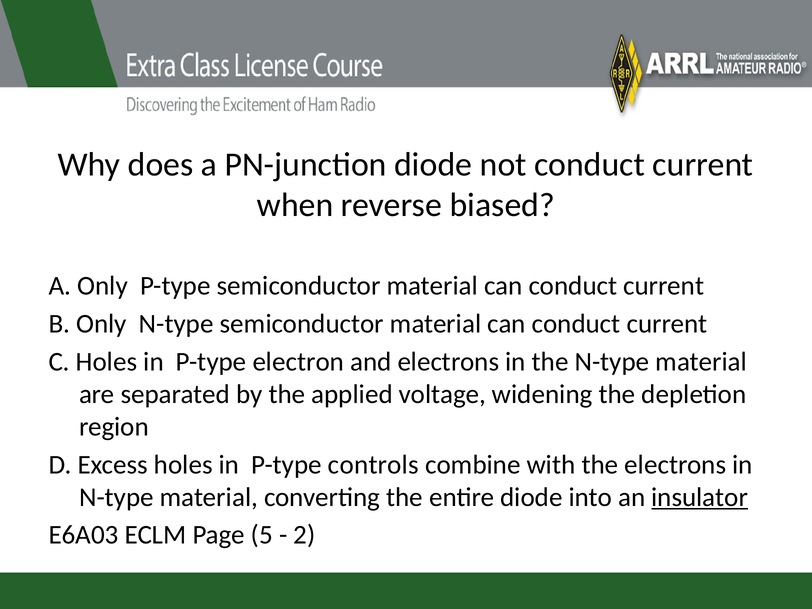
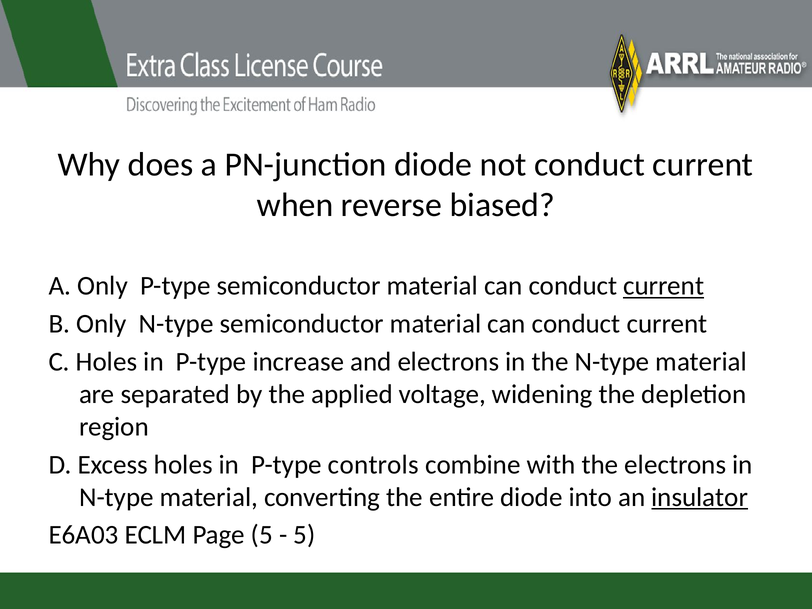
current underline: none -> present (664, 286)
electron: electron -> increase (298, 362)
2: 2 -> 5 (304, 535)
